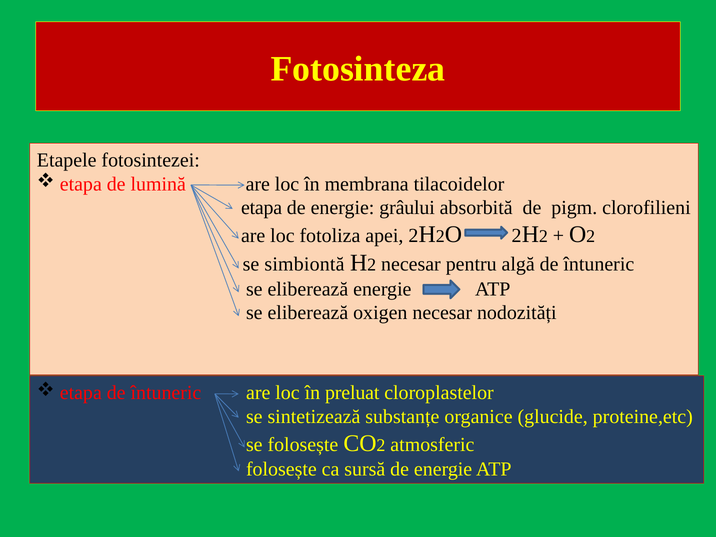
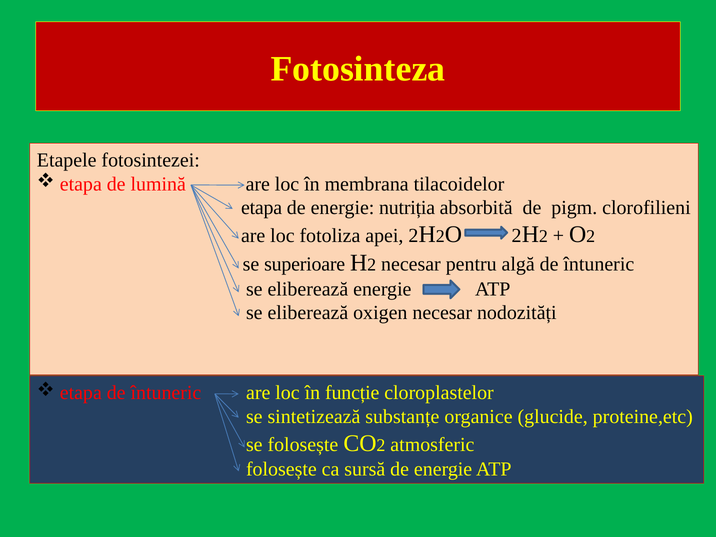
grâului: grâului -> nutriția (407, 208)
simbiontă: simbiontă -> superioare (305, 264)
preluat: preluat -> funcție (352, 393)
